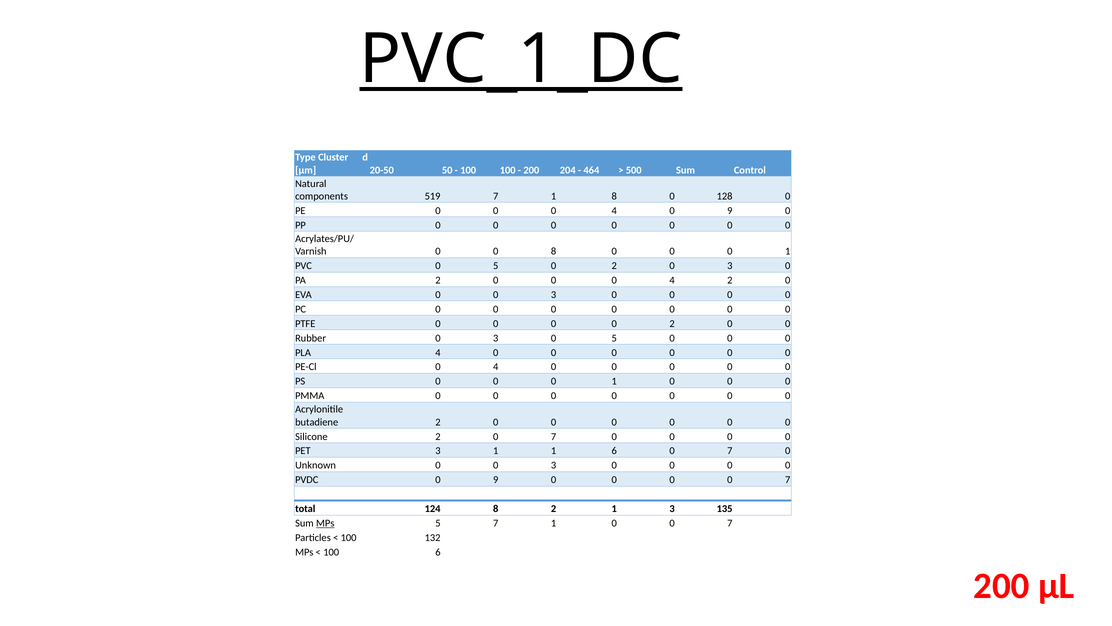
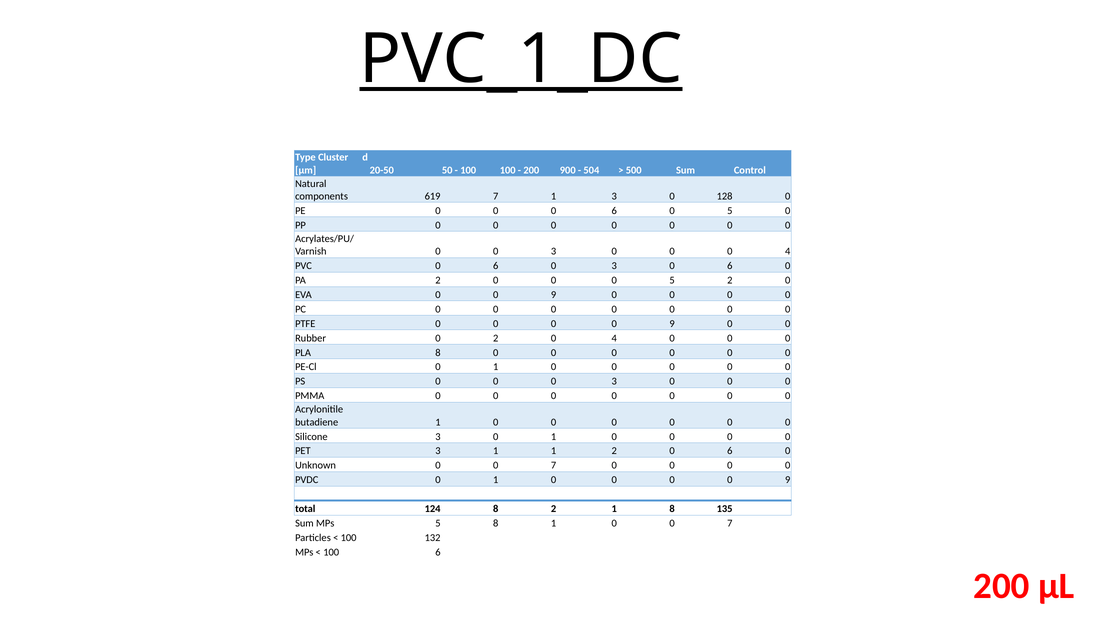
204: 204 -> 900 (568, 170)
464: 464 -> 504 (591, 170)
519: 519 -> 619 (433, 196)
1 8: 8 -> 3 (614, 196)
4: 4 -> 6 (614, 211)
9: 9 -> 5 (730, 211)
8: 8 -> 3 (554, 251)
1: 1 -> 4 (788, 251)
PVC 0 5: 5 -> 6 (496, 266)
2: 2 -> 3 (614, 266)
3: 3 -> 6 (730, 266)
4: 4 -> 5 (672, 280)
EVA 0 0 3: 3 -> 9 (554, 294)
2: 2 -> 9 (672, 323)
Rubber 0 3: 3 -> 2 (496, 338)
5: 5 -> 4 (614, 338)
PLA 4: 4 -> 8 (438, 352)
PE-Cl 0 4: 4 -> 1 (496, 367)
1: 1 -> 3 (614, 381)
butadiene 2: 2 -> 1 (438, 422)
Silicone 2: 2 -> 3 (438, 436)
7: 7 -> 1 (554, 436)
1 6: 6 -> 2 (614, 451)
7: 7 -> 6 (730, 451)
Unknown 0 0 3: 3 -> 7 (554, 465)
PVDC 0 9: 9 -> 1 (496, 480)
7: 7 -> 9 (788, 480)
1 3: 3 -> 8 (672, 508)
MPs underline: present -> none (325, 523)
5 7: 7 -> 8 (496, 523)
